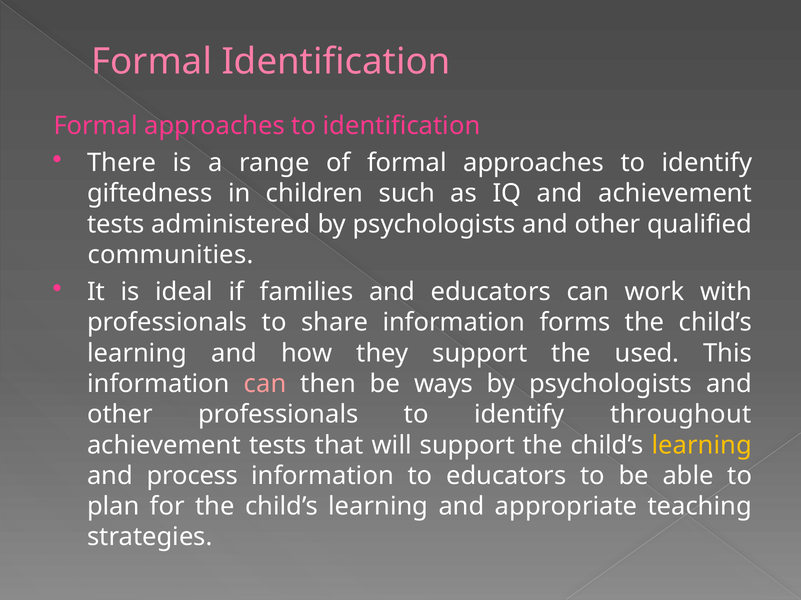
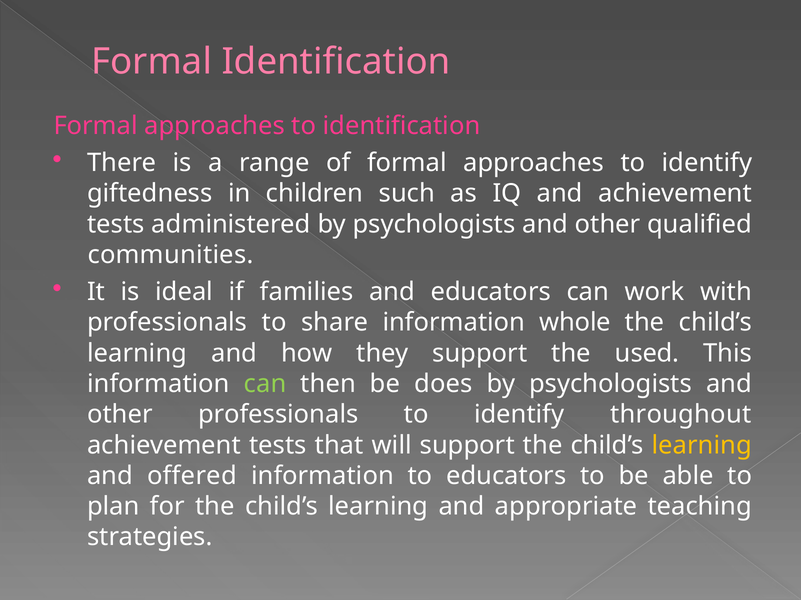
forms: forms -> whole (575, 323)
can colour: pink -> light green (265, 384)
ways: ways -> does (443, 384)
process: process -> offered (192, 476)
